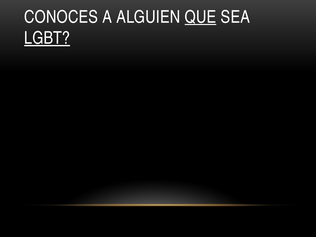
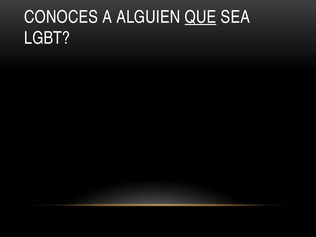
LGBT underline: present -> none (47, 38)
